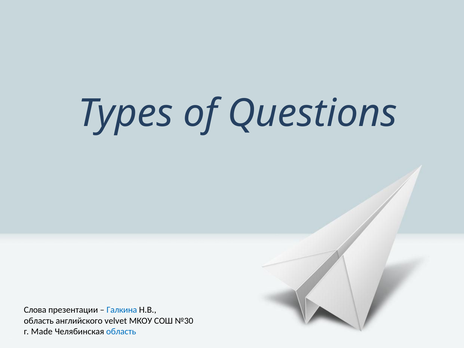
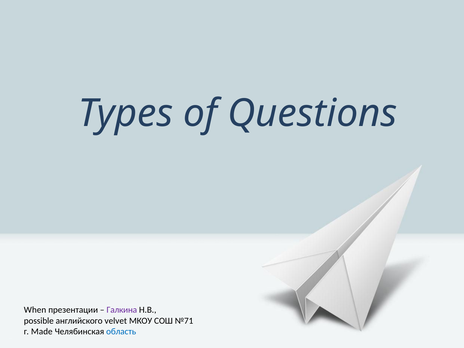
Слова: Слова -> When (35, 310)
Галкина colour: blue -> purple (122, 310)
область: область -> possible (39, 321)
№30: №30 -> №71 (184, 321)
